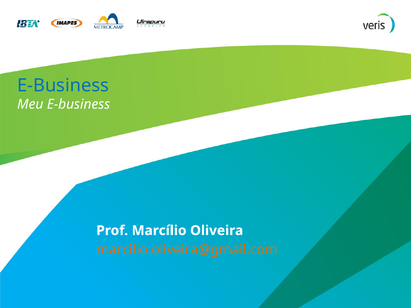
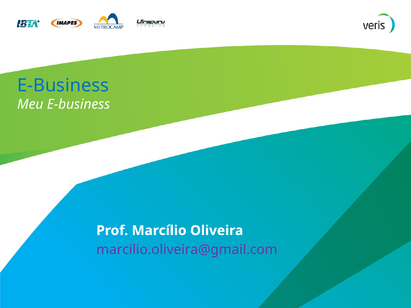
marcilio.oliveira@gmail.com colour: orange -> purple (187, 250)
